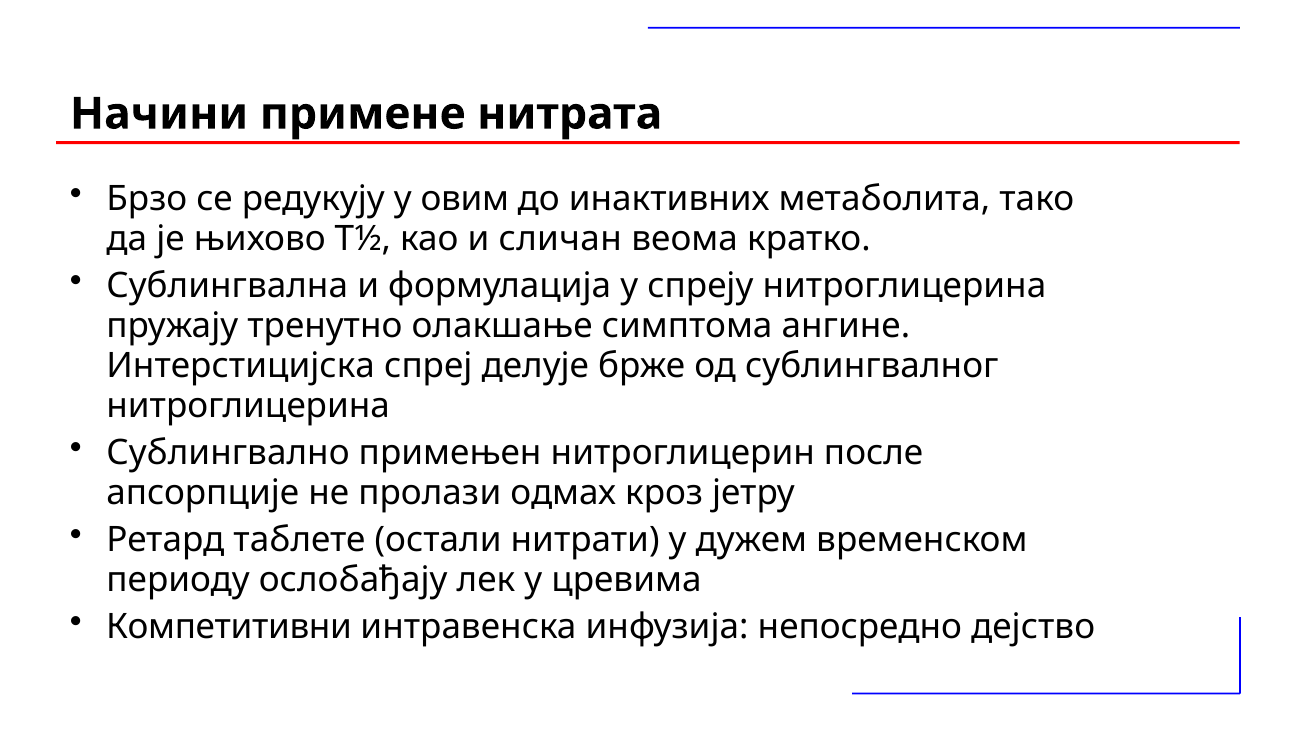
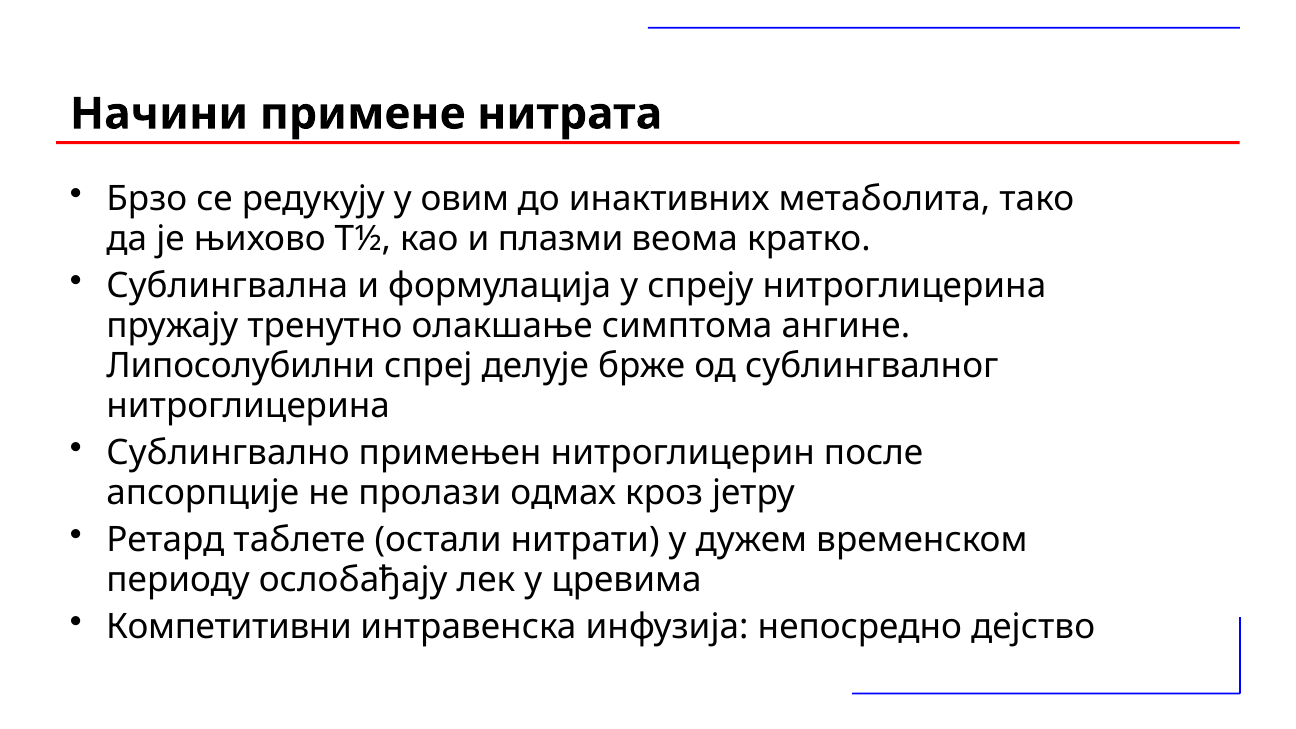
сличан: сличан -> плазми (561, 239)
Интерстицијска: Интерстицијска -> Липосолубилни (241, 366)
